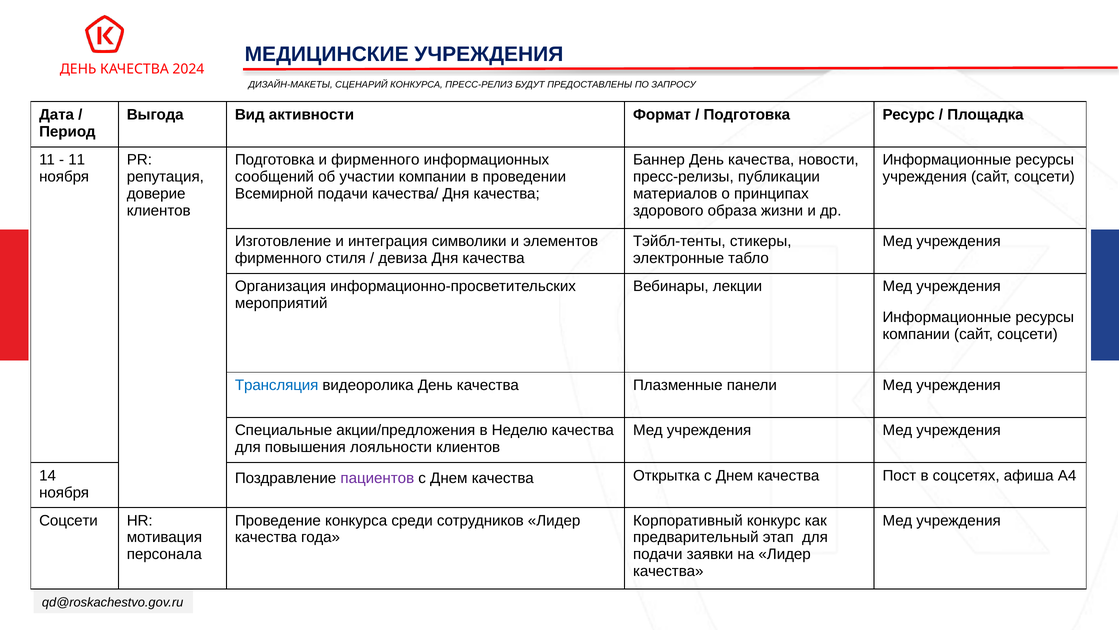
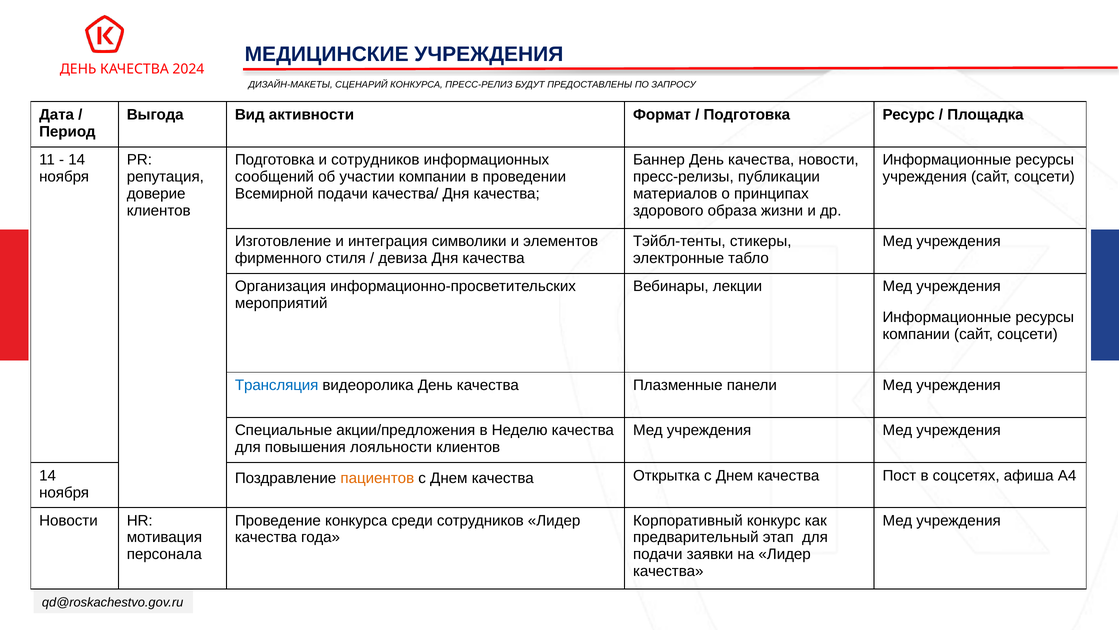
11: 11 -> 14 (77, 160)
и фирменного: фирменного -> сотрудников (375, 160)
пациентов colour: purple -> orange (377, 478)
Соцсети: Соцсети -> Новости (68, 520)
